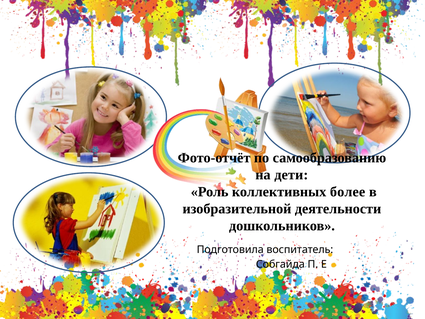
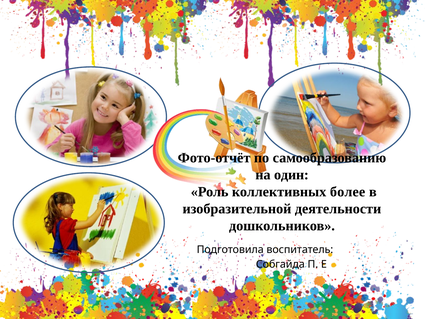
дети: дети -> один (291, 175)
